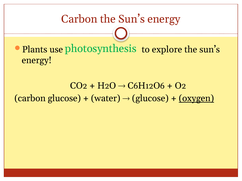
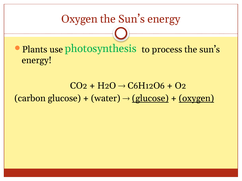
Carbon: Carbon -> Oxygen (79, 19)
explore: explore -> process (167, 50)
glucose underline: none -> present (150, 99)
